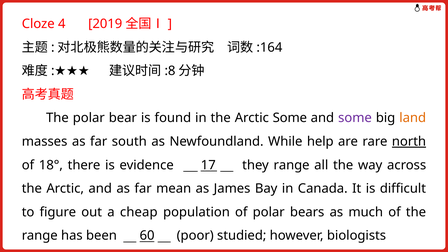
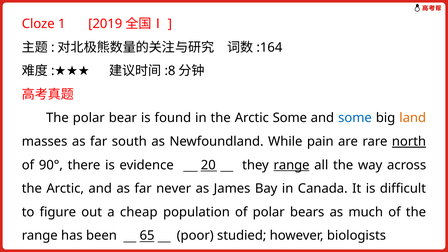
4: 4 -> 1 (62, 24)
some colour: purple -> blue (355, 118)
help: help -> pain (320, 141)
18°: 18° -> 90° (51, 165)
17: 17 -> 20 (208, 165)
range underline: none -> present (292, 165)
mean: mean -> never (174, 189)
60: 60 -> 65 (147, 236)
